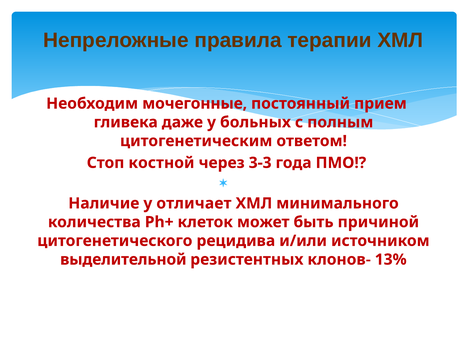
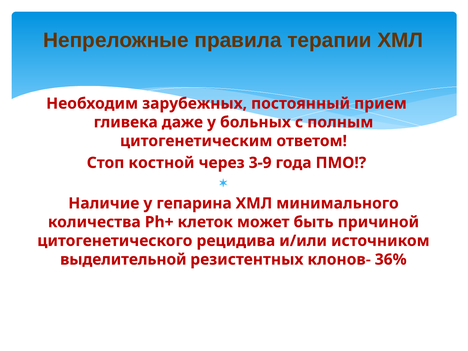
мочегонные: мочегонные -> зарубежных (195, 104)
3-3: 3-3 -> 3-9 (260, 163)
отличает: отличает -> гепарина (194, 203)
13%: 13% -> 36% (391, 260)
